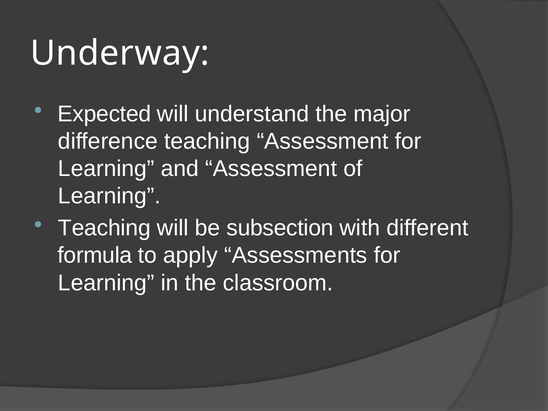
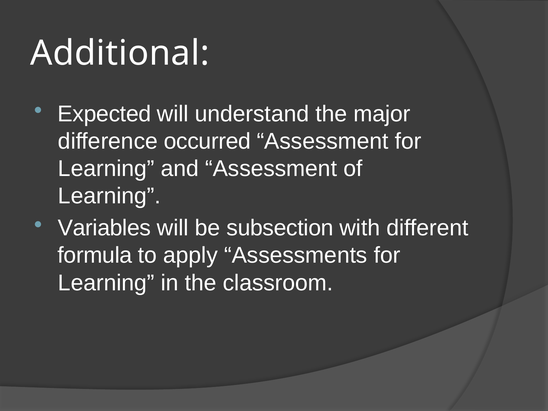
Underway: Underway -> Additional (120, 53)
difference teaching: teaching -> occurred (207, 141)
Teaching: Teaching -> Variables (104, 228)
